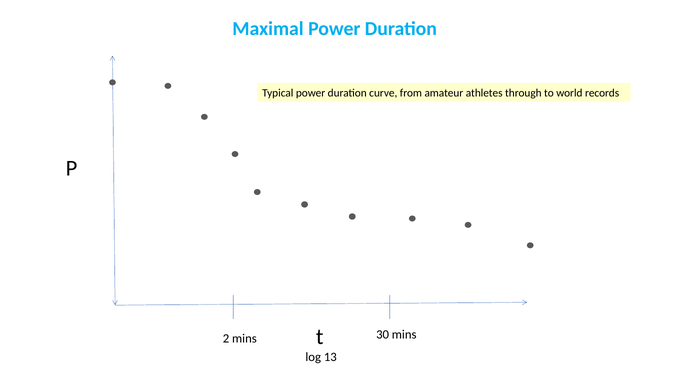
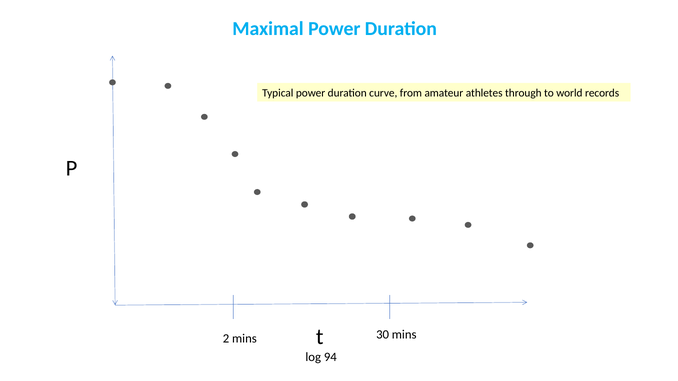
13: 13 -> 94 (330, 357)
